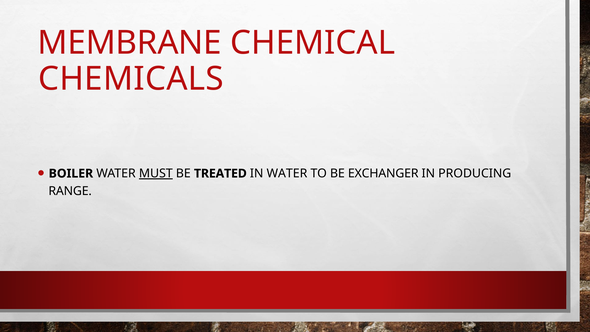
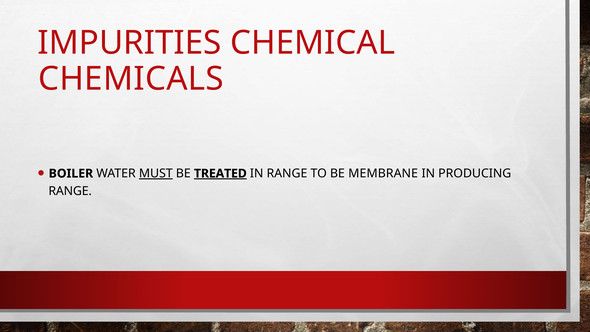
MEMBRANE: MEMBRANE -> IMPURITIES (130, 43)
TREATED underline: none -> present (220, 173)
IN WATER: WATER -> RANGE (287, 173)
EXCHANGER: EXCHANGER -> MEMBRANE (383, 173)
